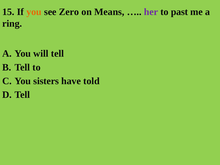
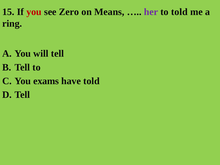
you colour: orange -> red (34, 12)
to past: past -> told (179, 12)
sisters: sisters -> exams (46, 81)
